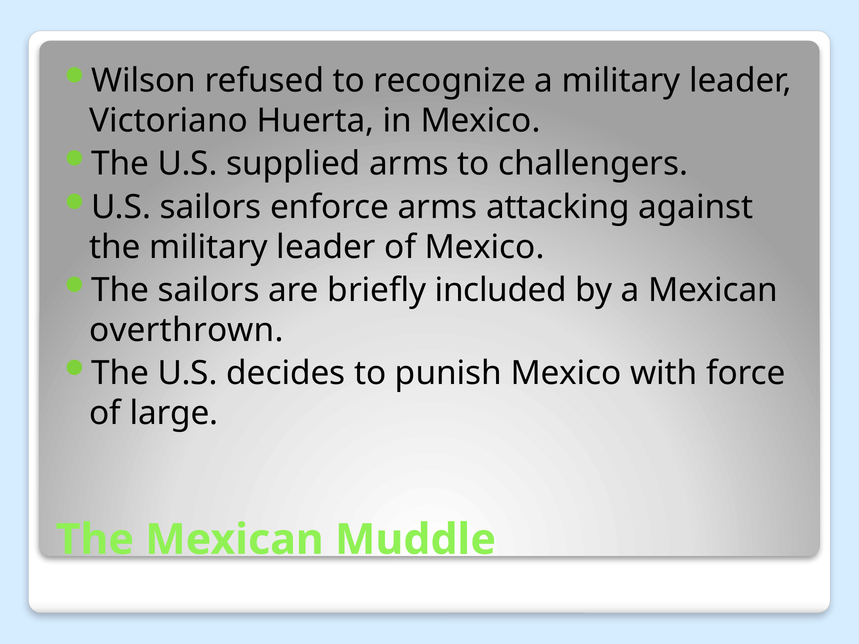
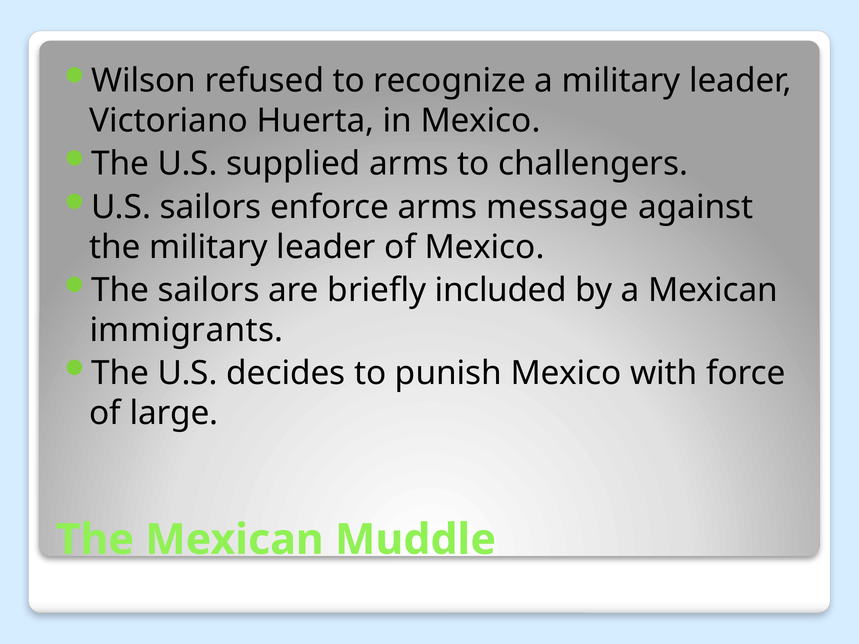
attacking: attacking -> message (558, 207)
overthrown: overthrown -> immigrants (186, 330)
